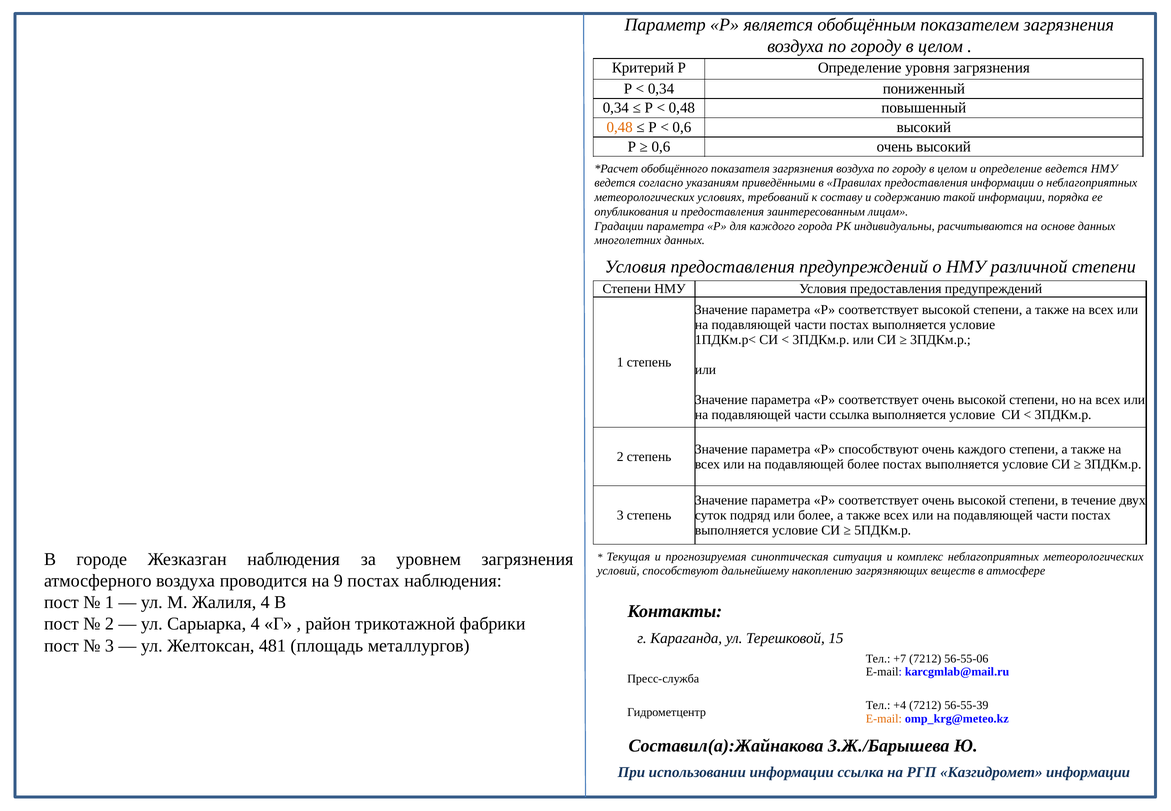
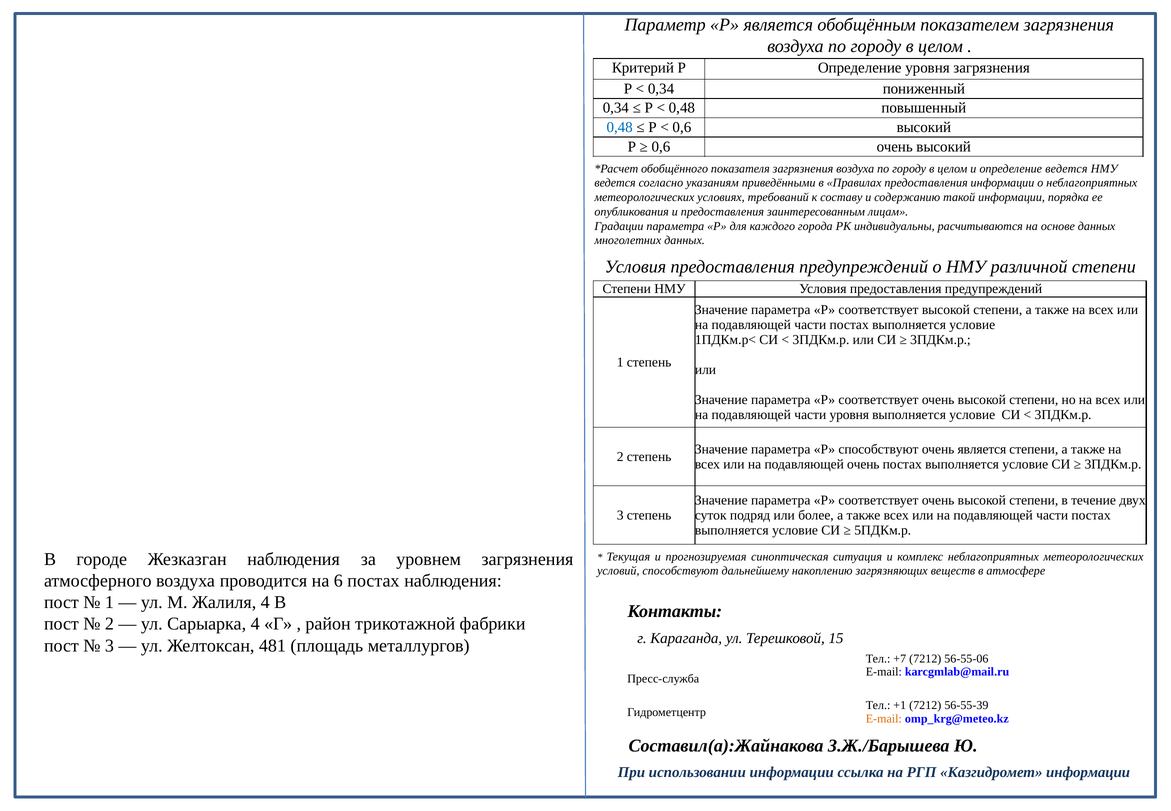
0,48 colour: orange -> blue (620, 127)
части ссылка: ссылка -> уровня (849, 414)
очень каждого: каждого -> является (982, 449)
подавляющей более: более -> очень (863, 464)
9: 9 -> 6 (338, 580)
+4: +4 -> +1 (900, 705)
